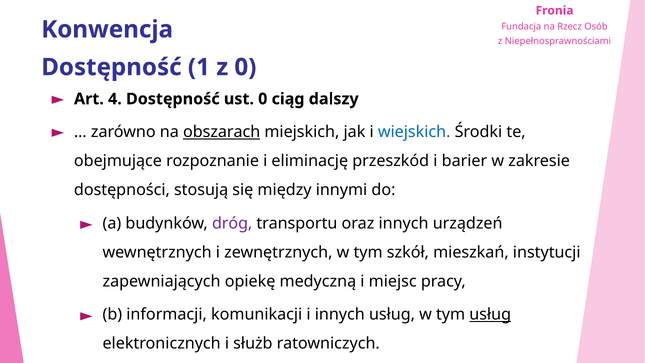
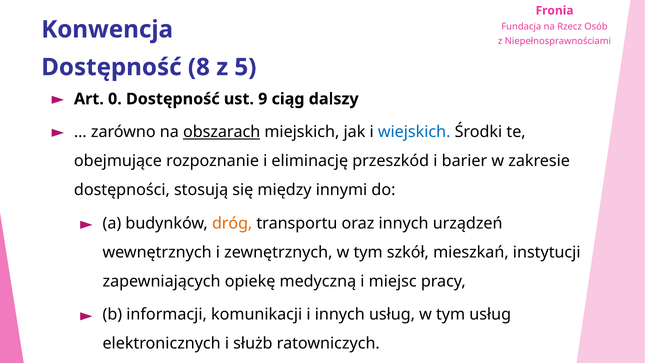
1: 1 -> 8 (199, 67)
z 0: 0 -> 5 (245, 67)
4: 4 -> 0 (115, 99)
ust 0: 0 -> 9 (263, 99)
dróg colour: purple -> orange (232, 223)
usług underline: present -> none (490, 314)
